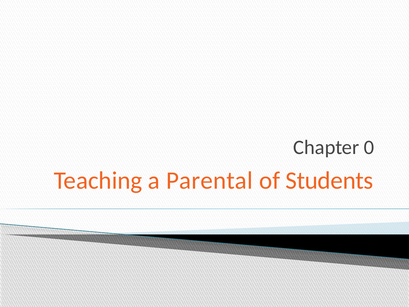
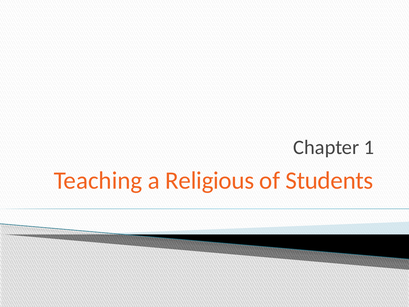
0: 0 -> 1 (369, 147)
Parental: Parental -> Religious (210, 180)
